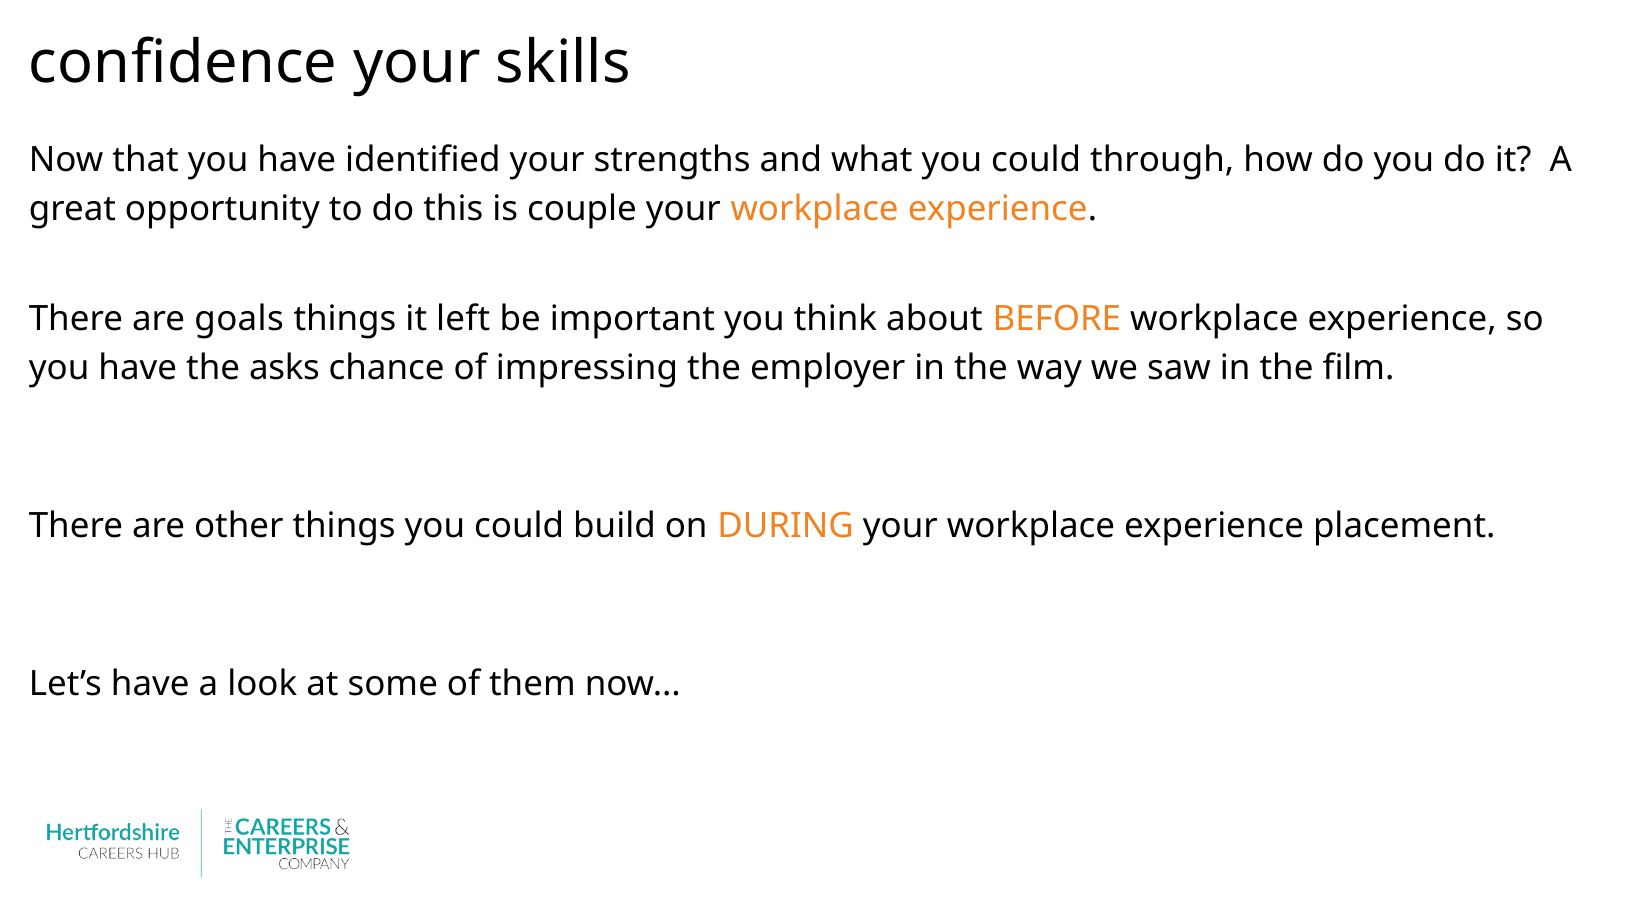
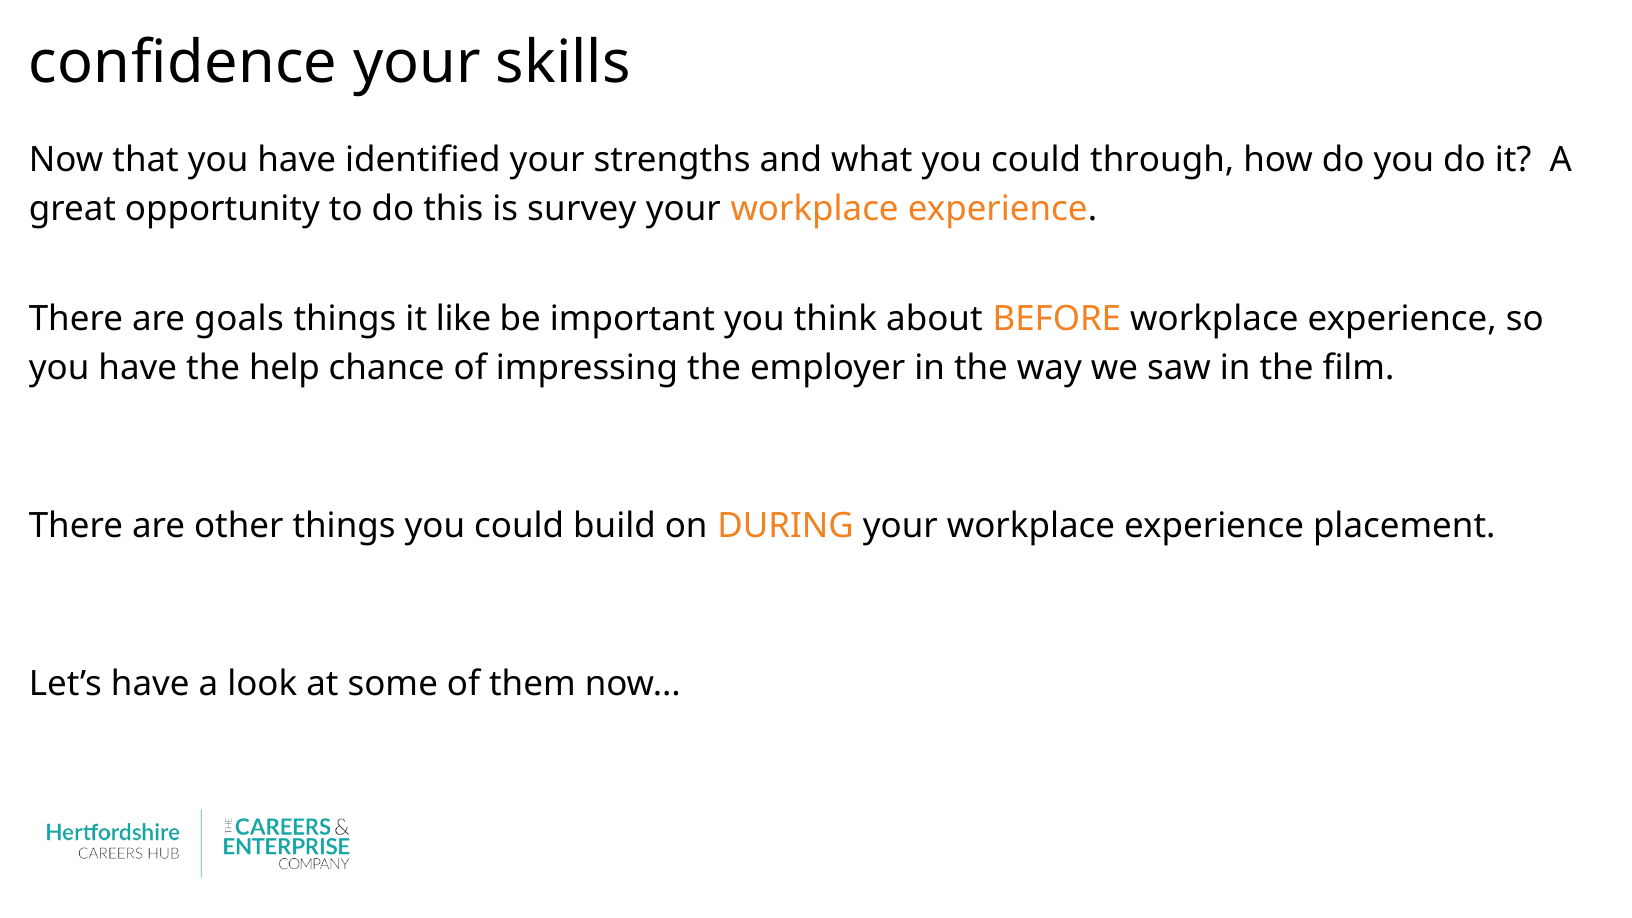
couple: couple -> survey (582, 209)
left: left -> like (464, 319)
asks: asks -> help (284, 367)
